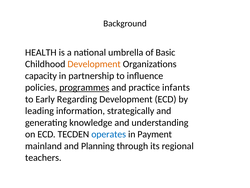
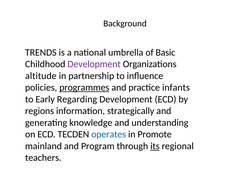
HEALTH: HEALTH -> TRENDS (41, 52)
Development colour: orange -> purple (94, 64)
capacity: capacity -> altitude (41, 76)
leading: leading -> regions (39, 111)
Payment: Payment -> Promote (155, 134)
Planning: Planning -> Program (98, 146)
its underline: none -> present (155, 146)
